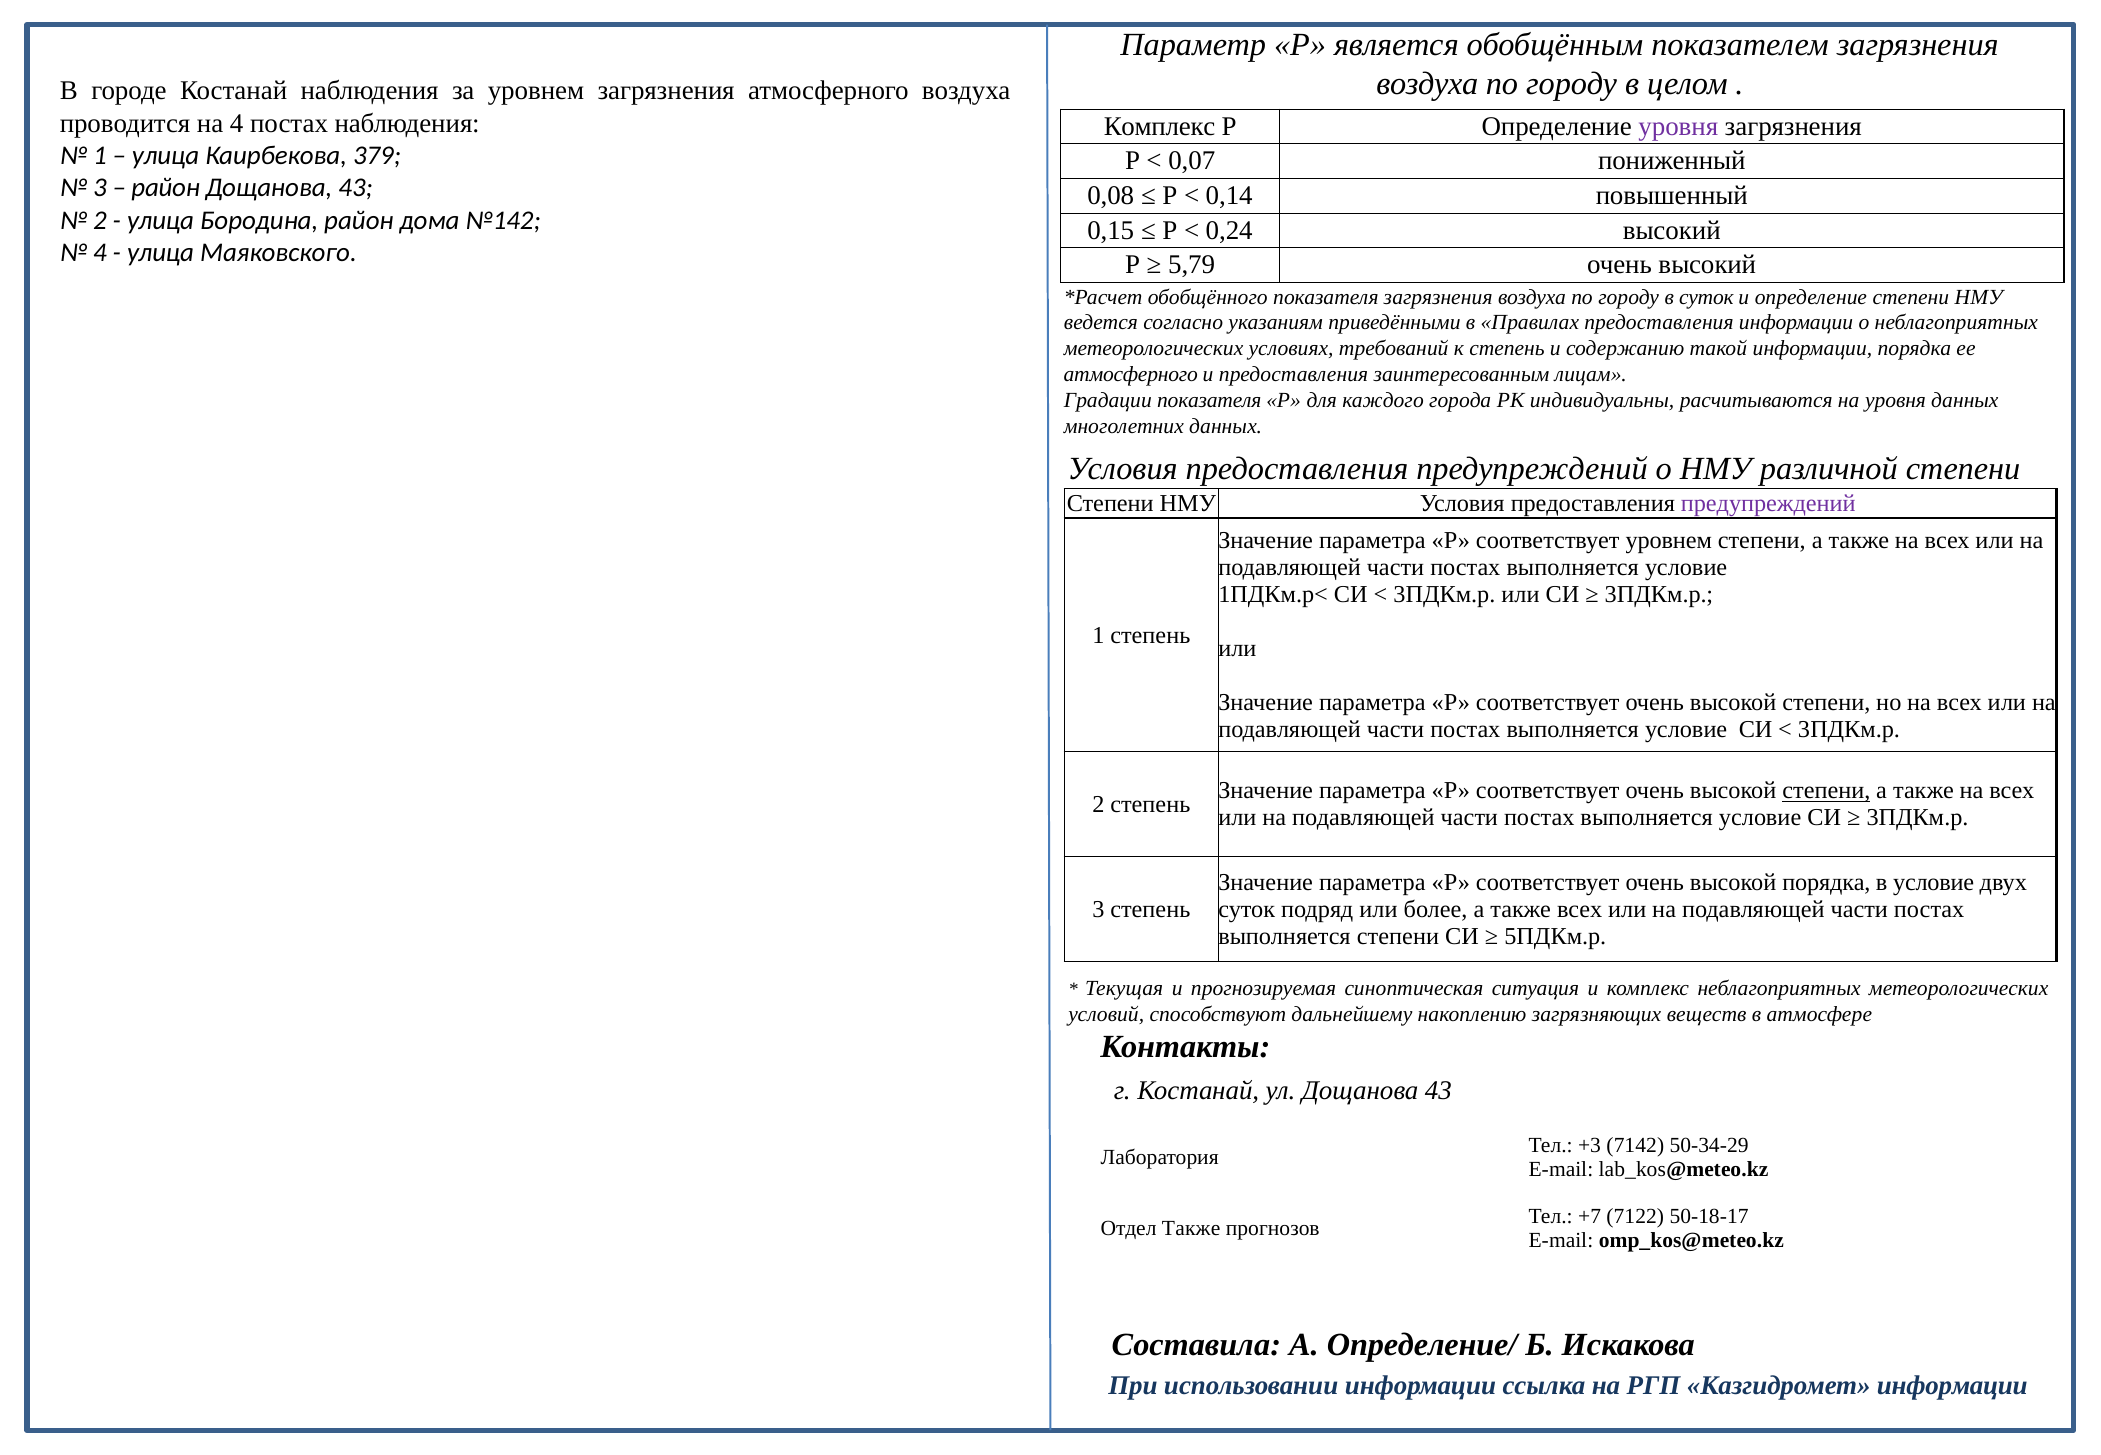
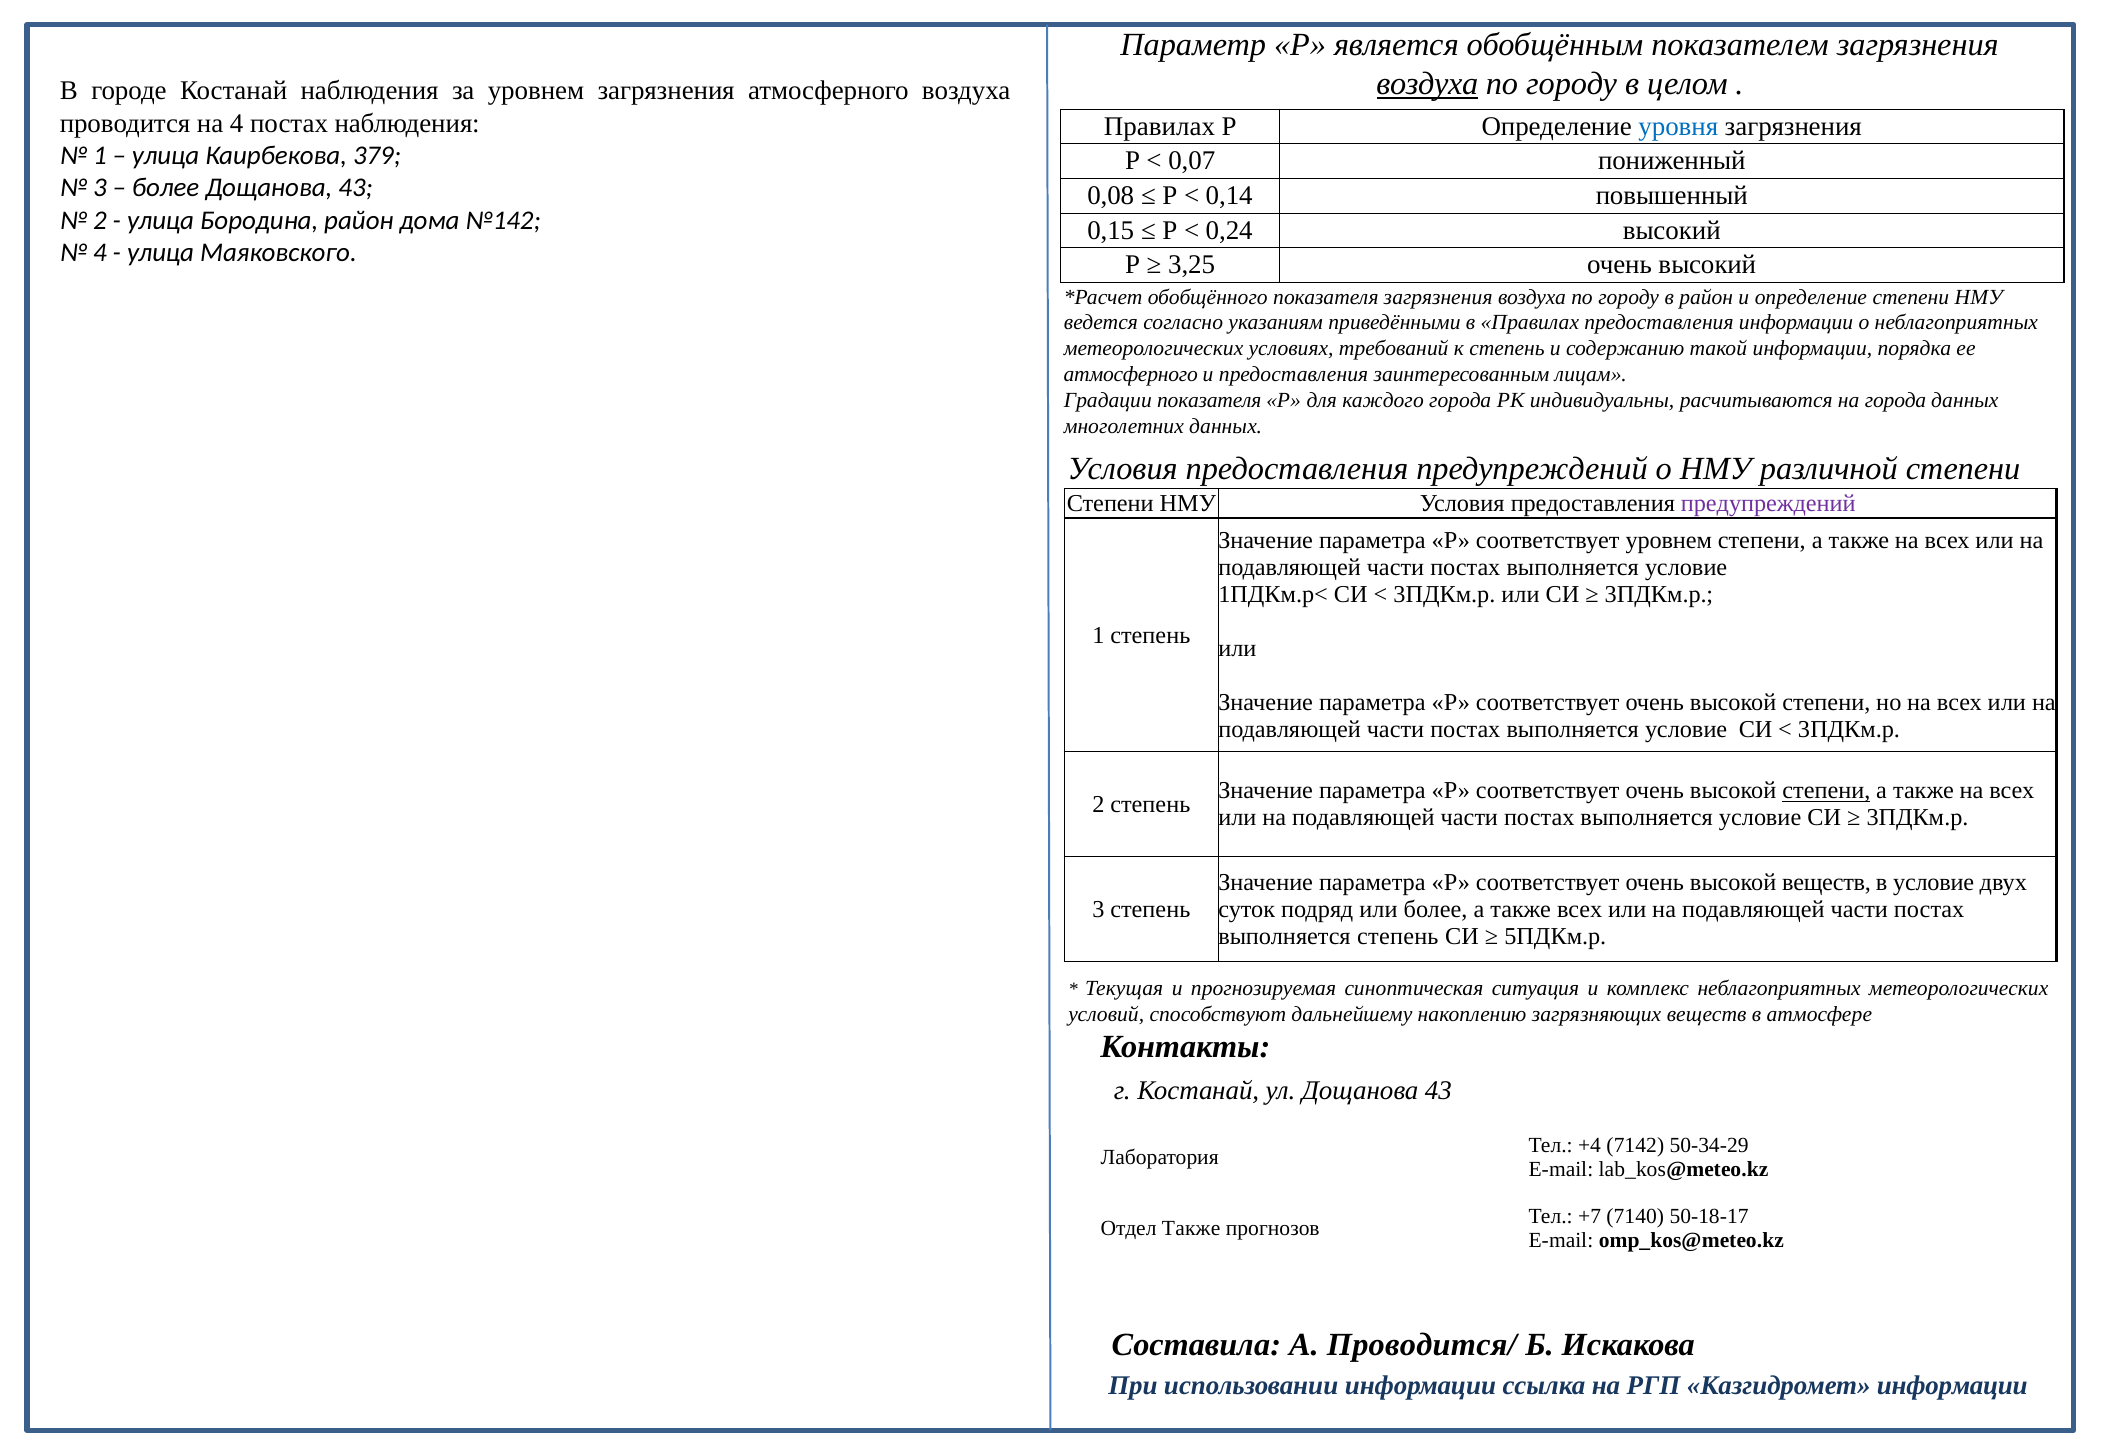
воздуха underline: none -> present (1427, 84)
Комплекс: Комплекс -> Правилах (1159, 126)
уровня colour: purple -> blue (1678, 126)
район: район -> более (166, 188)
5,79: 5,79 -> 3,25 (1192, 265)
в суток: суток -> район (1706, 297)
на уровня: уровня -> города (1896, 400)
высокой порядка: порядка -> веществ (1826, 882)
выполняется степени: степени -> степень (1398, 936)
+3: +3 -> +4 (1589, 1145)
7122: 7122 -> 7140 (1635, 1216)
Определение/: Определение/ -> Проводится/ (1422, 1345)
